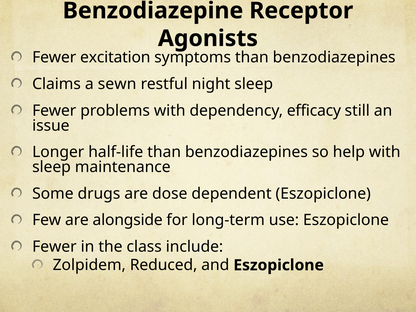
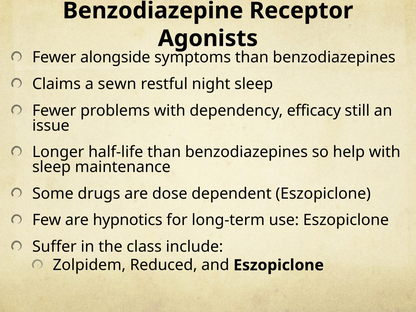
excitation: excitation -> alongside (115, 57)
alongside: alongside -> hypnotics (128, 220)
Fewer: Fewer -> Suffer (54, 247)
